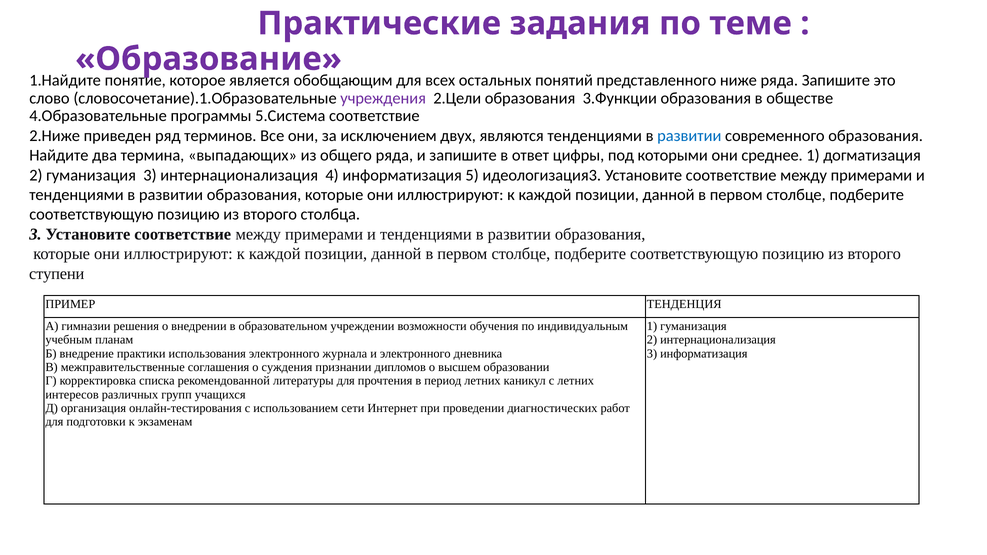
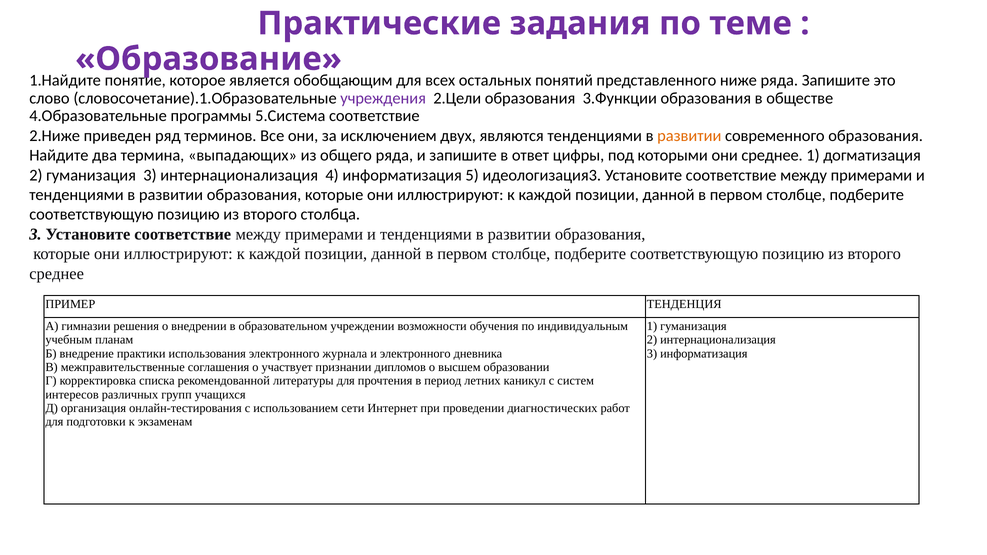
развитии colour: blue -> orange (689, 136)
ступени: ступени -> среднее (57, 274)
суждения: суждения -> участвует (287, 367)
с летних: летних -> систем (576, 381)
